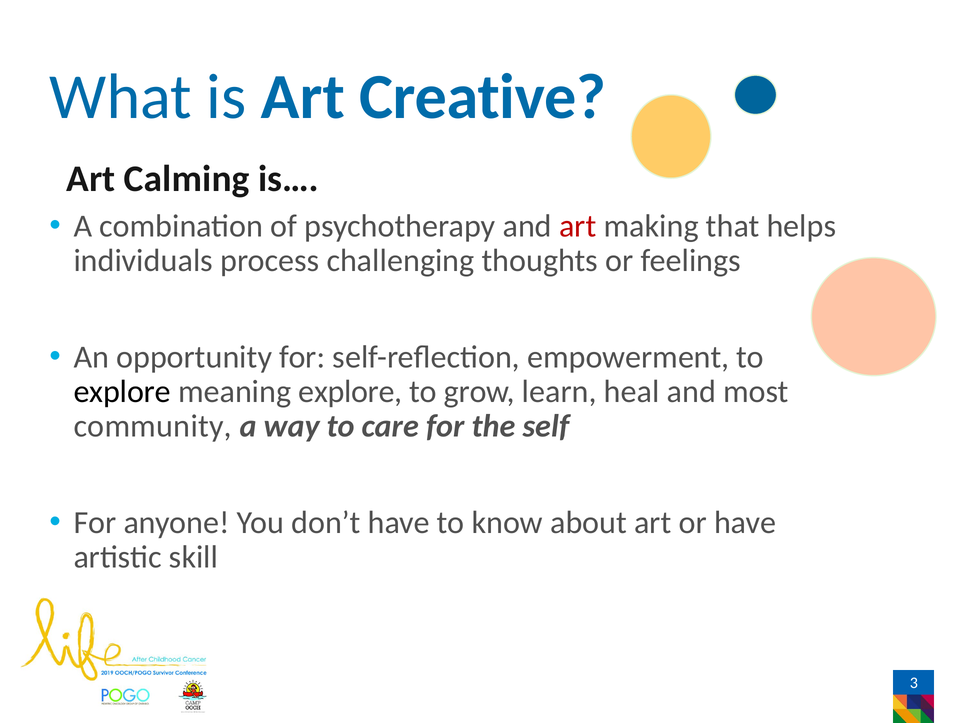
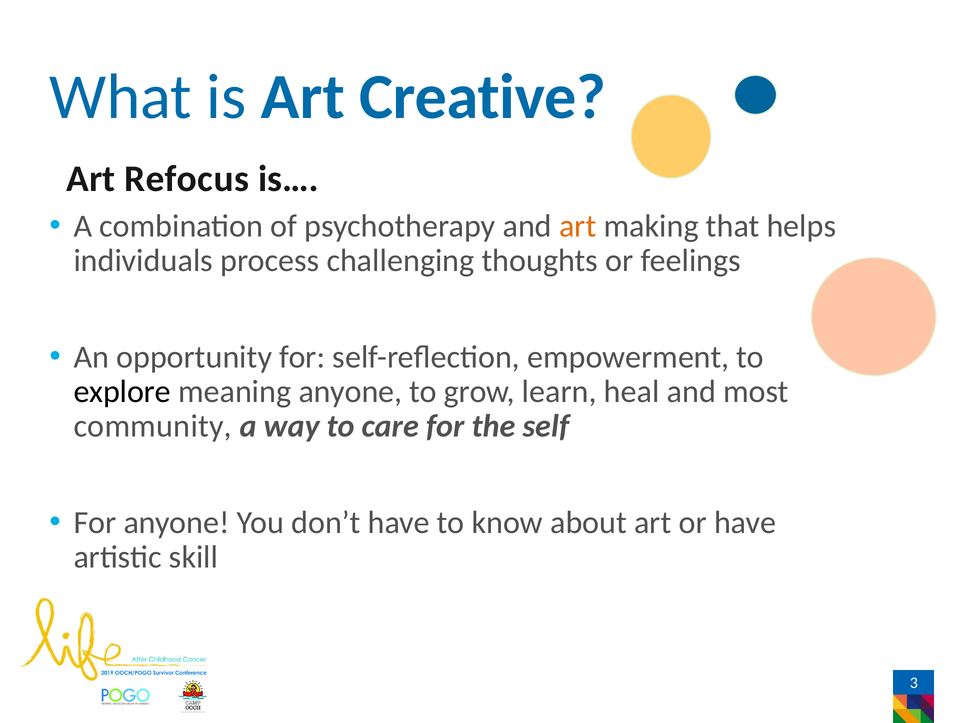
Calming: Calming -> Refocus (187, 179)
art colour: red -> orange (578, 226)
meaning explore: explore -> anyone (350, 392)
